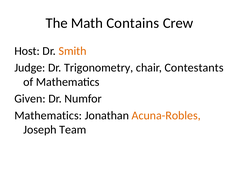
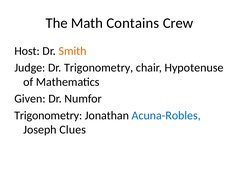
Contestants: Contestants -> Hypotenuse (194, 68)
Mathematics: Mathematics -> Trigonometry (48, 116)
Acuna-Robles colour: orange -> blue (166, 116)
Team: Team -> Clues (73, 130)
